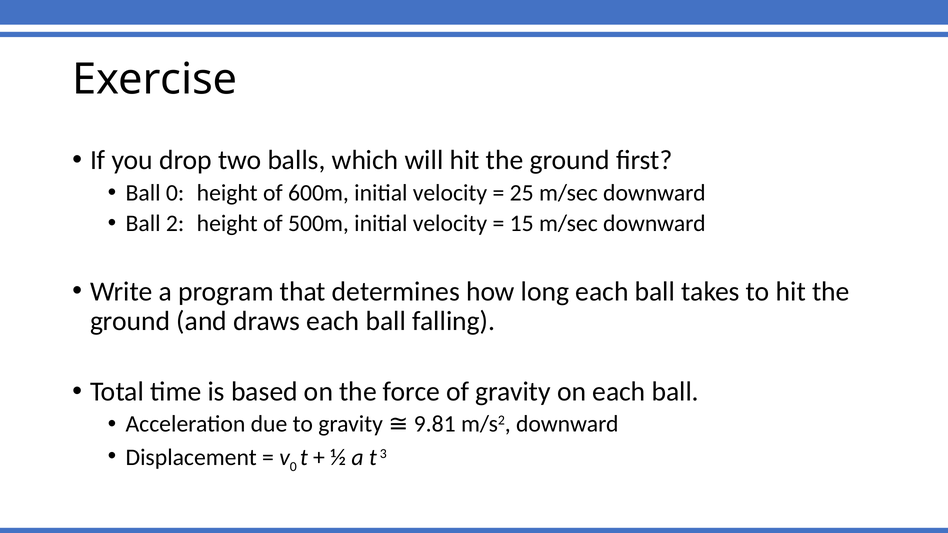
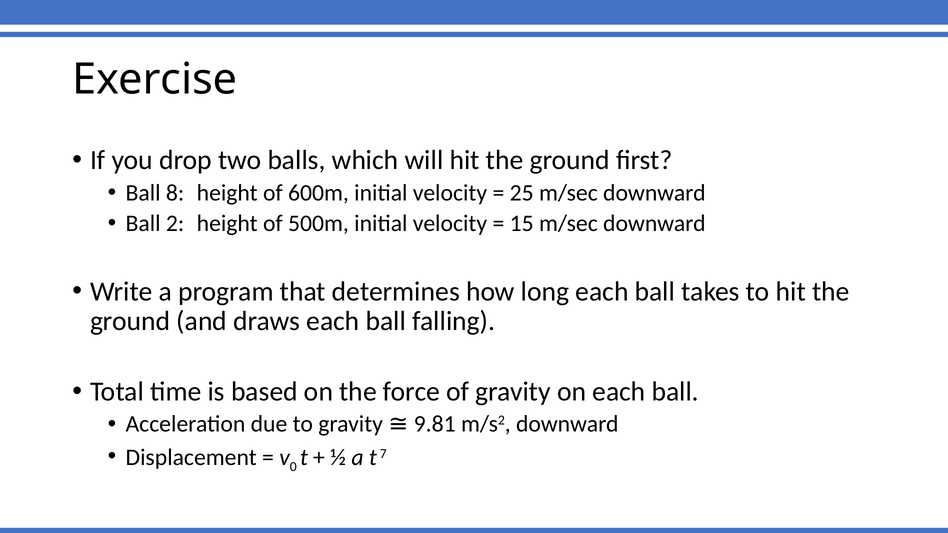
Ball 0: 0 -> 8 (175, 193)
3: 3 -> 7 (383, 454)
